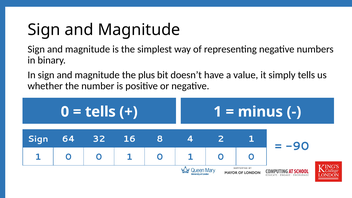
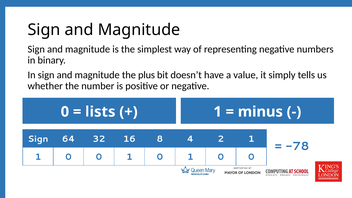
tells: tells -> lists (100, 112)
-90: -90 -> -78 (297, 146)
